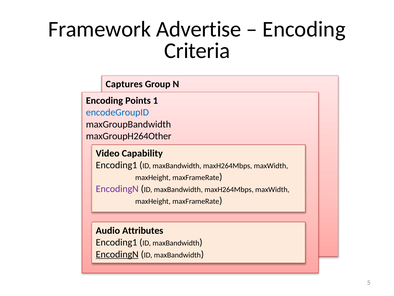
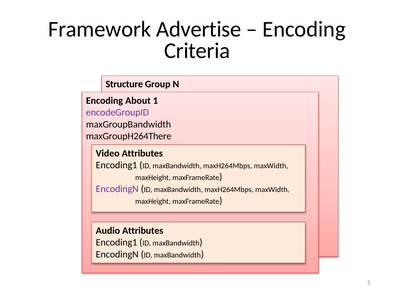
Captures: Captures -> Structure (124, 84)
Points: Points -> About (138, 100)
encodeGroupID colour: blue -> purple (117, 112)
maxGroupH264Other: maxGroupH264Other -> maxGroupH264There (129, 136)
Video Capability: Capability -> Attributes (142, 153)
EncodingN underline: present -> none (117, 254)
